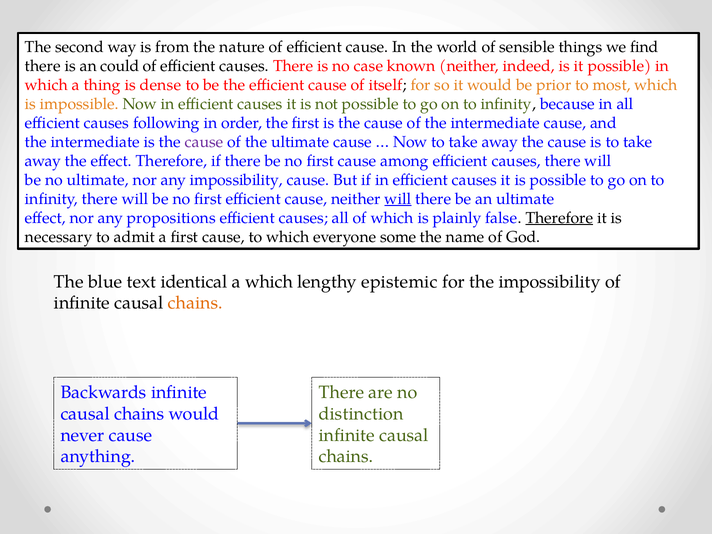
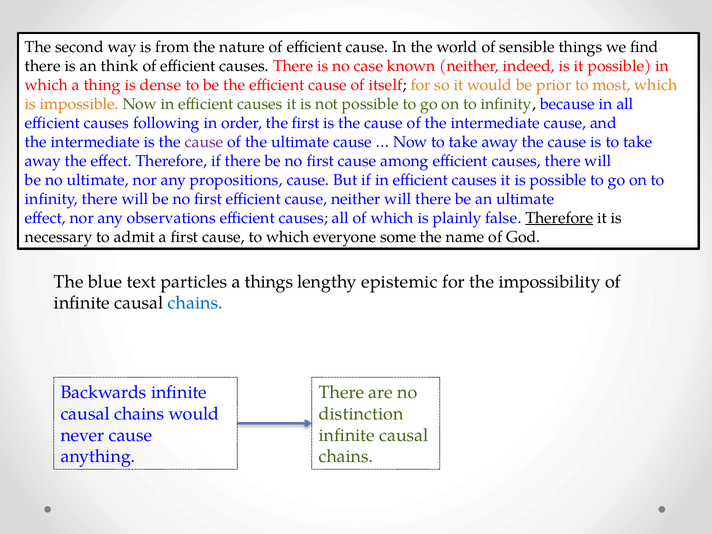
could: could -> think (120, 66)
any impossibility: impossibility -> propositions (236, 180)
will underline: present -> none (398, 199)
propositions: propositions -> observations (171, 218)
identical: identical -> particles (194, 282)
a which: which -> things (269, 282)
chains colour: orange -> blue (195, 303)
